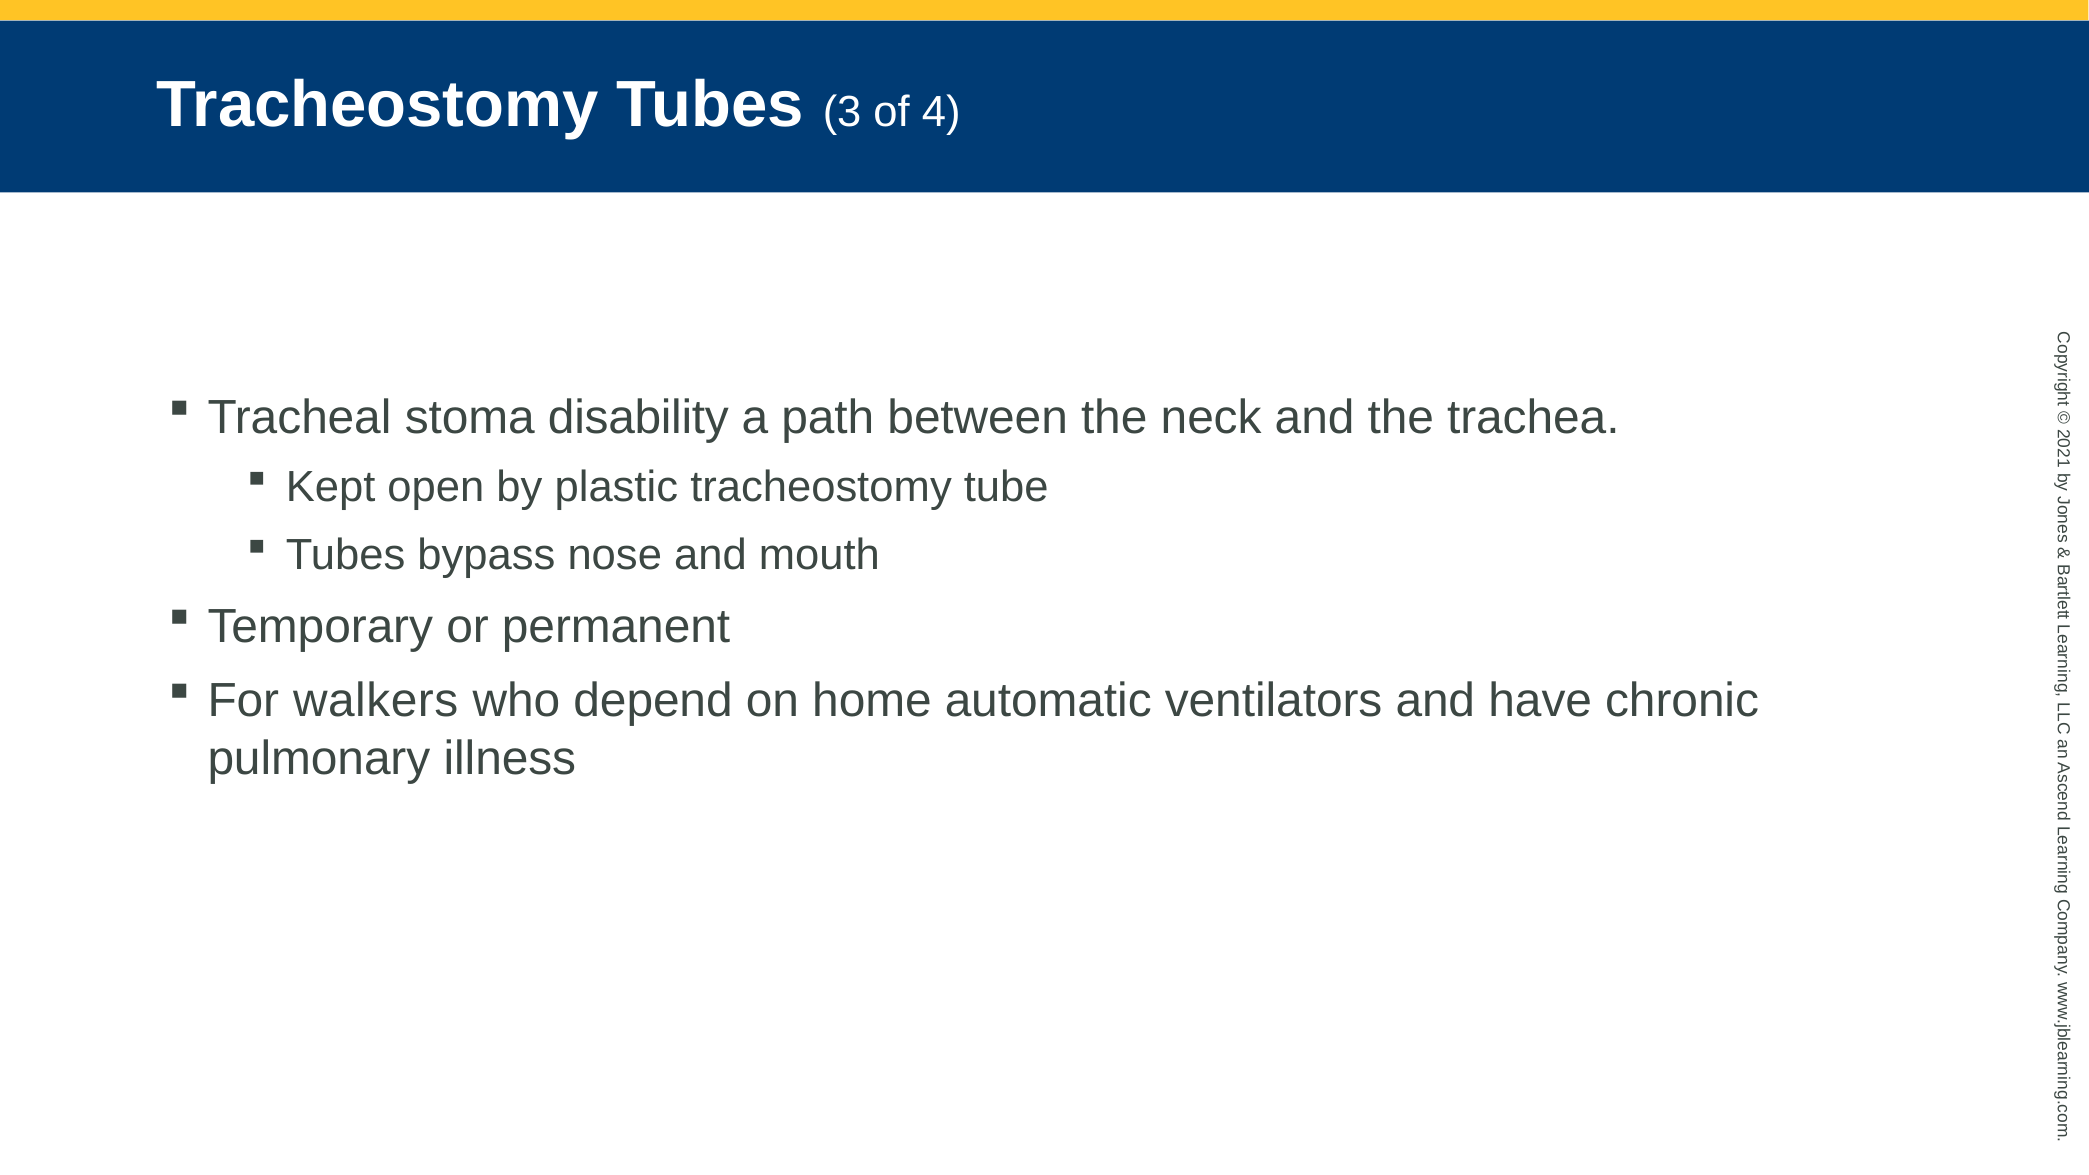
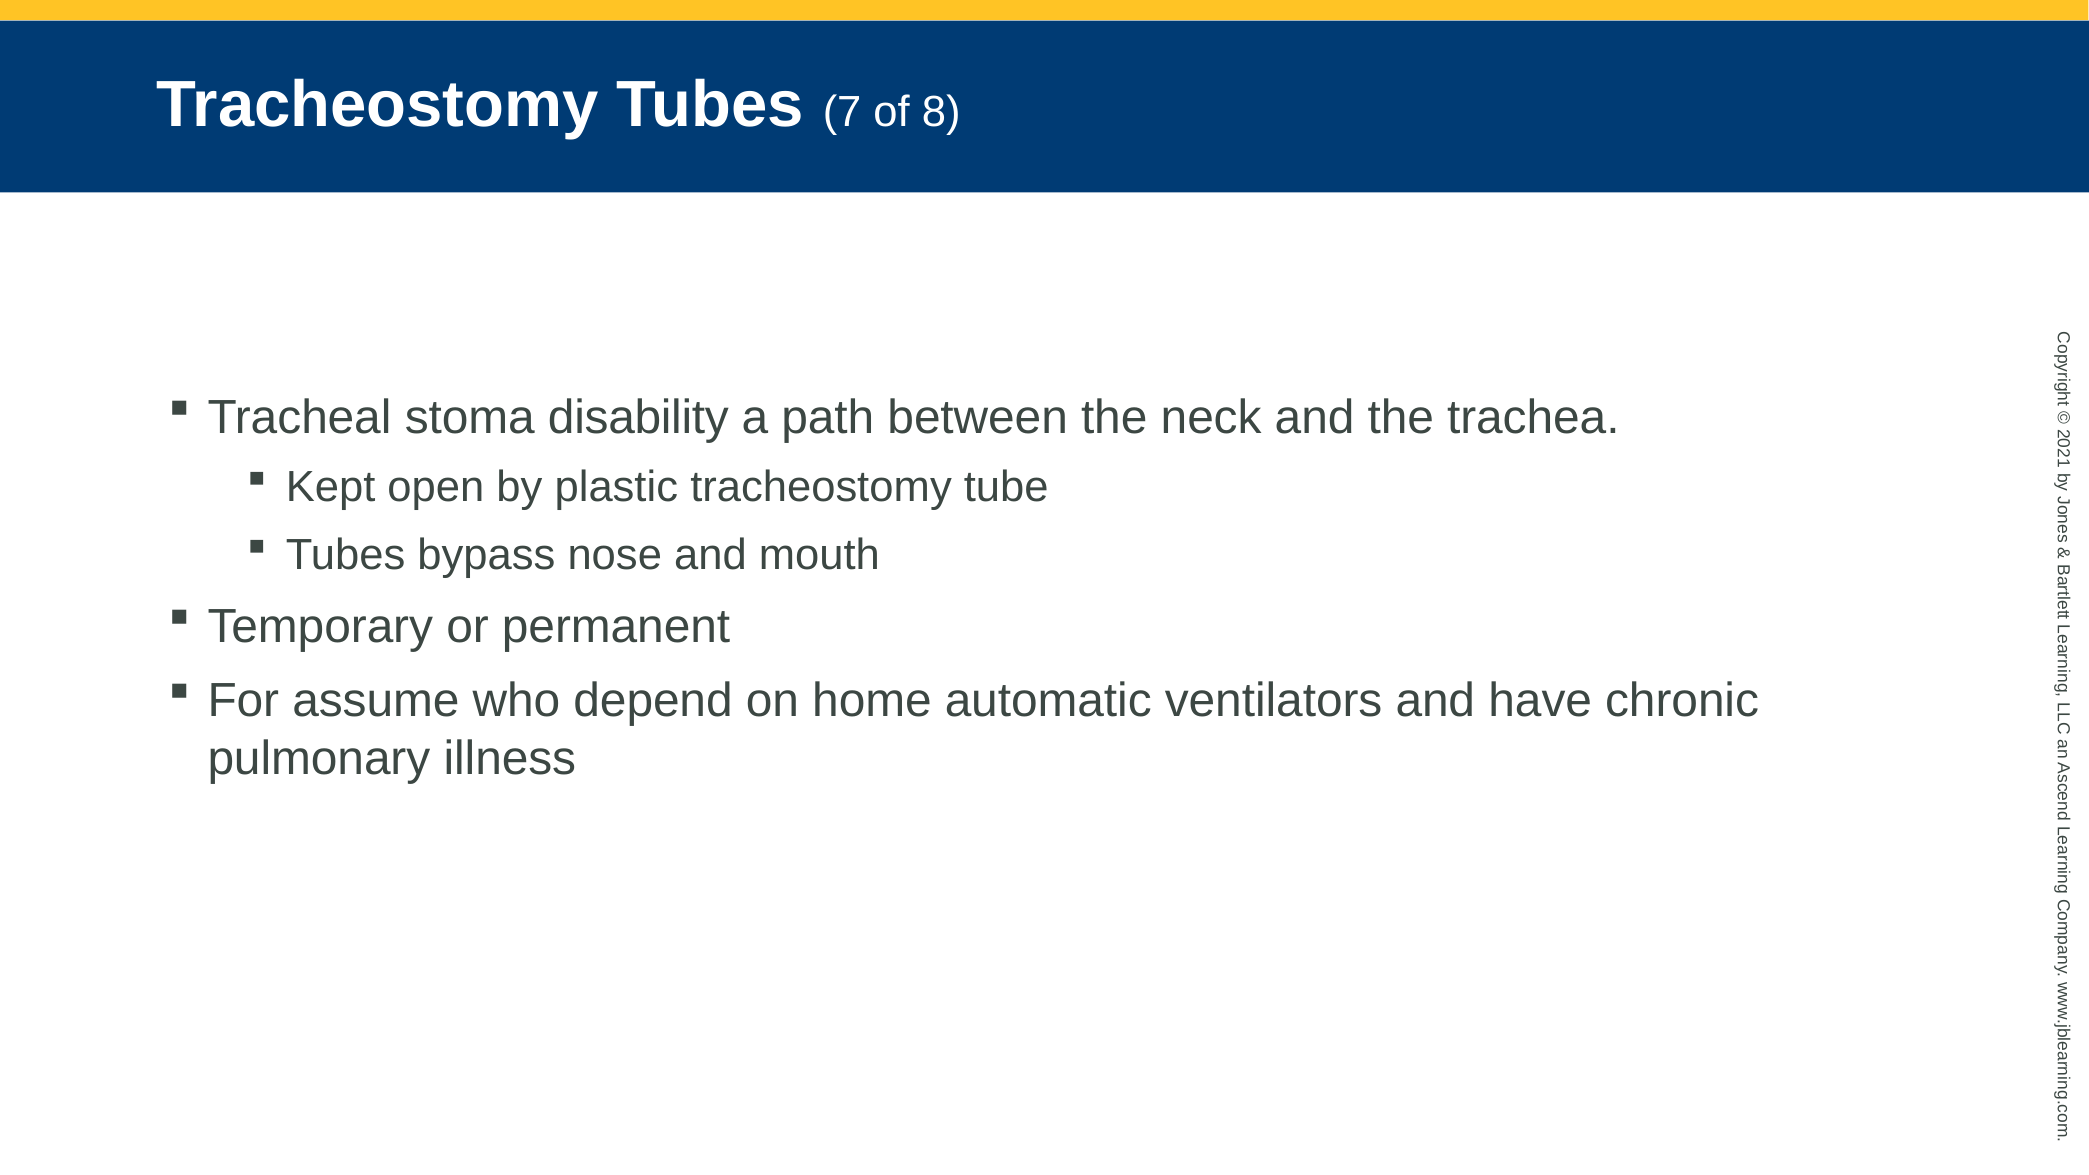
3: 3 -> 7 (842, 112)
4: 4 -> 8 (941, 112)
walkers: walkers -> assume (376, 701)
